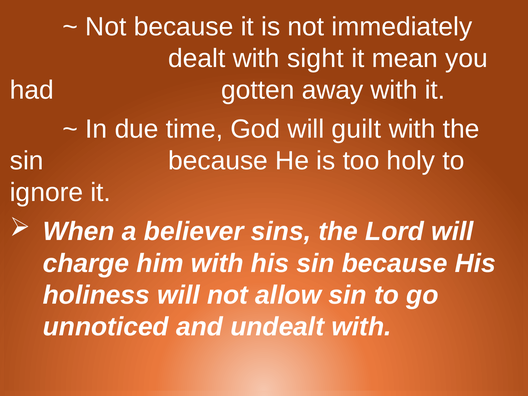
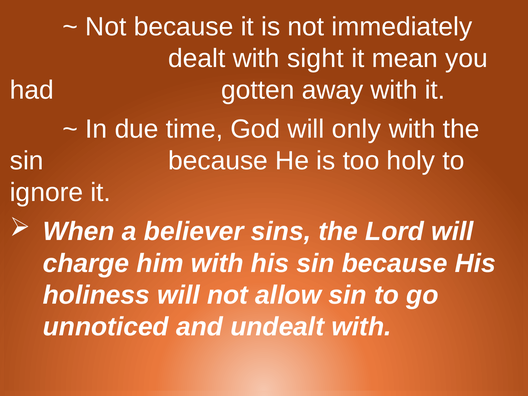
guilt: guilt -> only (356, 129)
